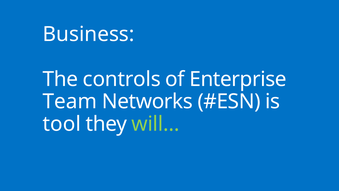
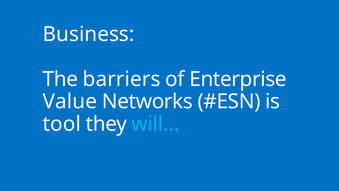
controls: controls -> barriers (122, 79)
Team: Team -> Value (70, 101)
will… colour: light green -> light blue (155, 124)
